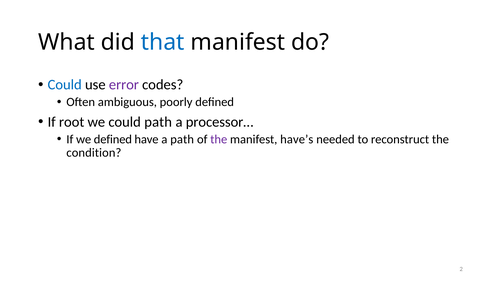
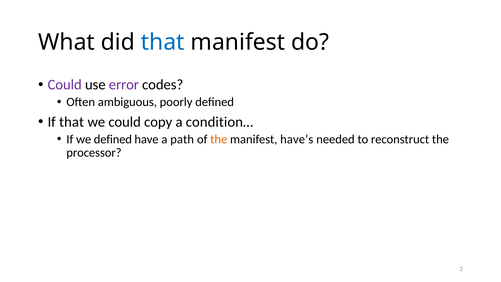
Could colour: blue -> purple (65, 85)
If root: root -> that (72, 122)
could path: path -> copy (158, 122)
processor…: processor… -> condition… (219, 122)
the colour: purple -> orange (219, 139)
condition: condition -> processor (94, 153)
